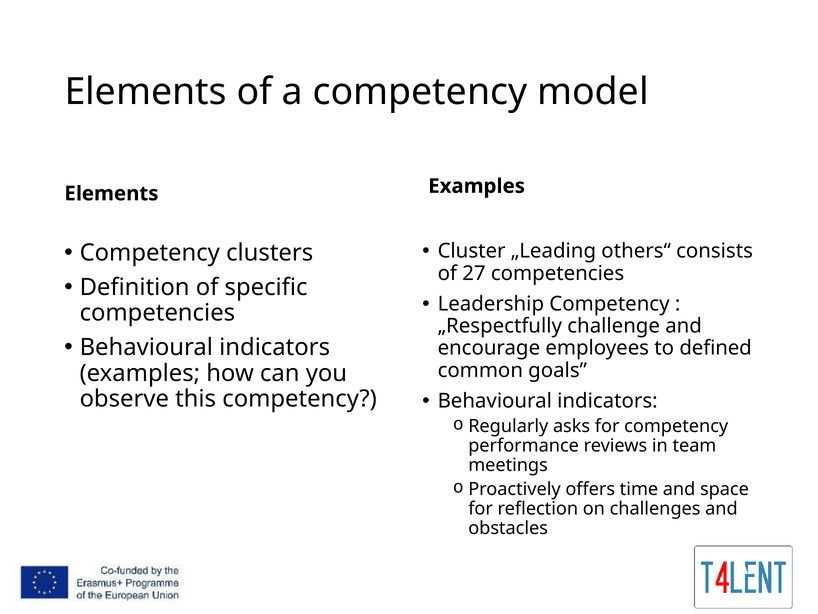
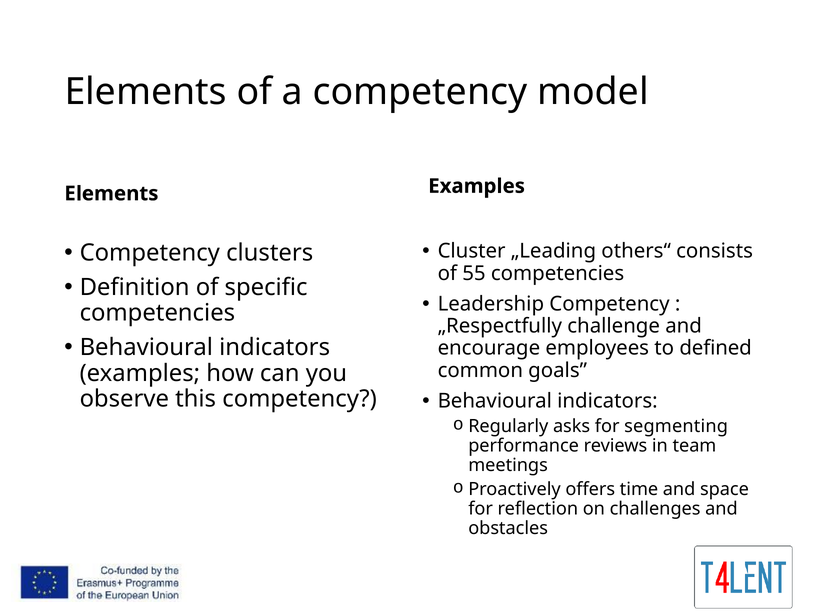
27: 27 -> 55 (474, 273)
for competency: competency -> segmenting (676, 426)
